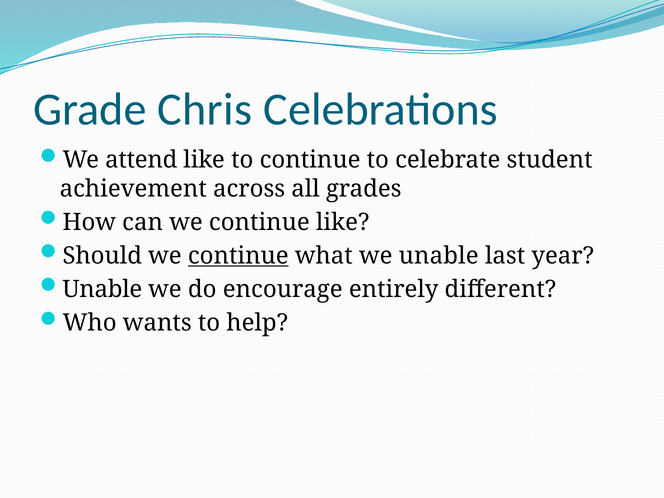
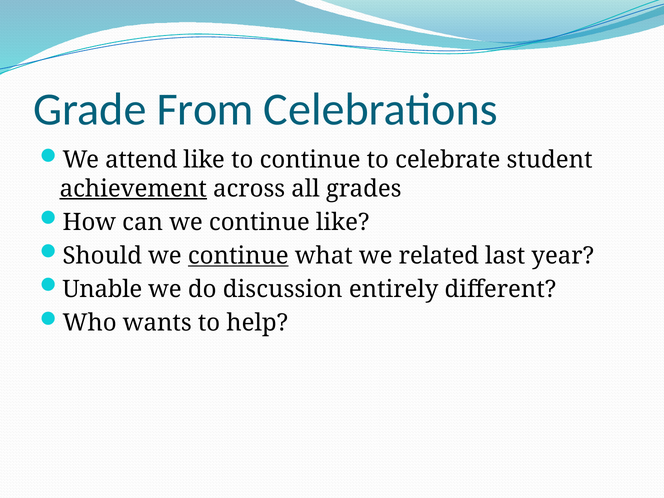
Chris: Chris -> From (205, 110)
achievement underline: none -> present (133, 189)
we unable: unable -> related (439, 256)
encourage: encourage -> discussion (283, 289)
